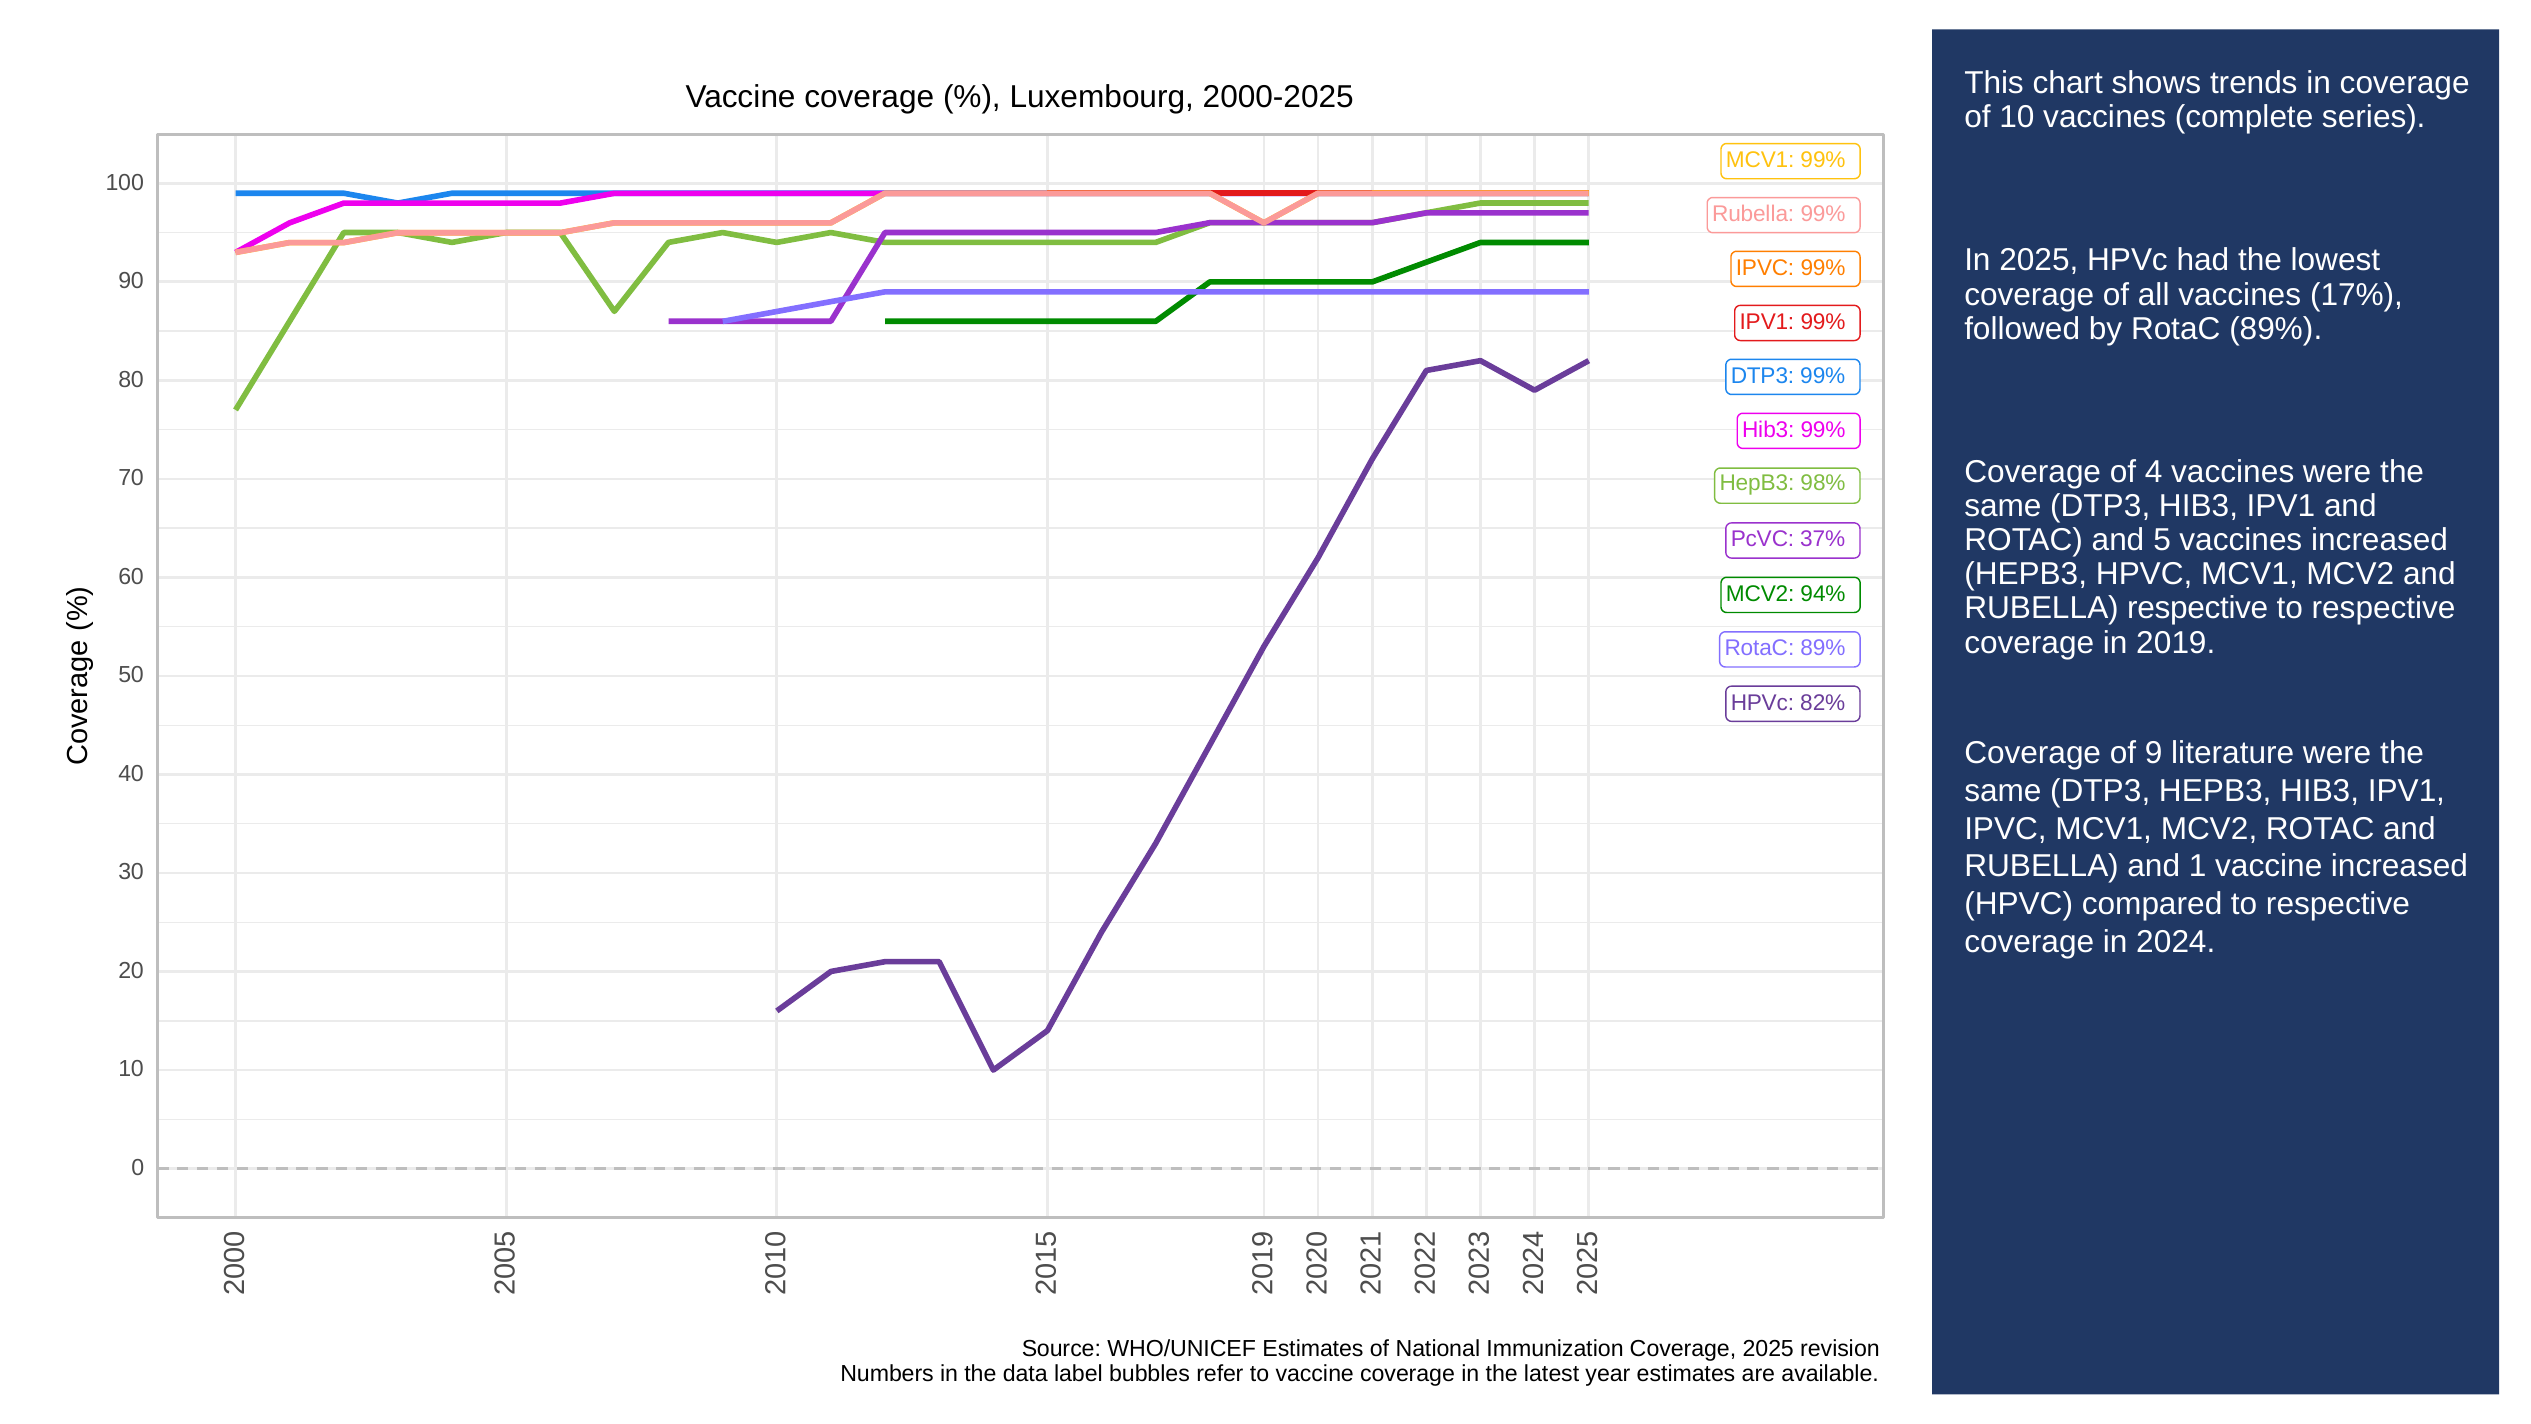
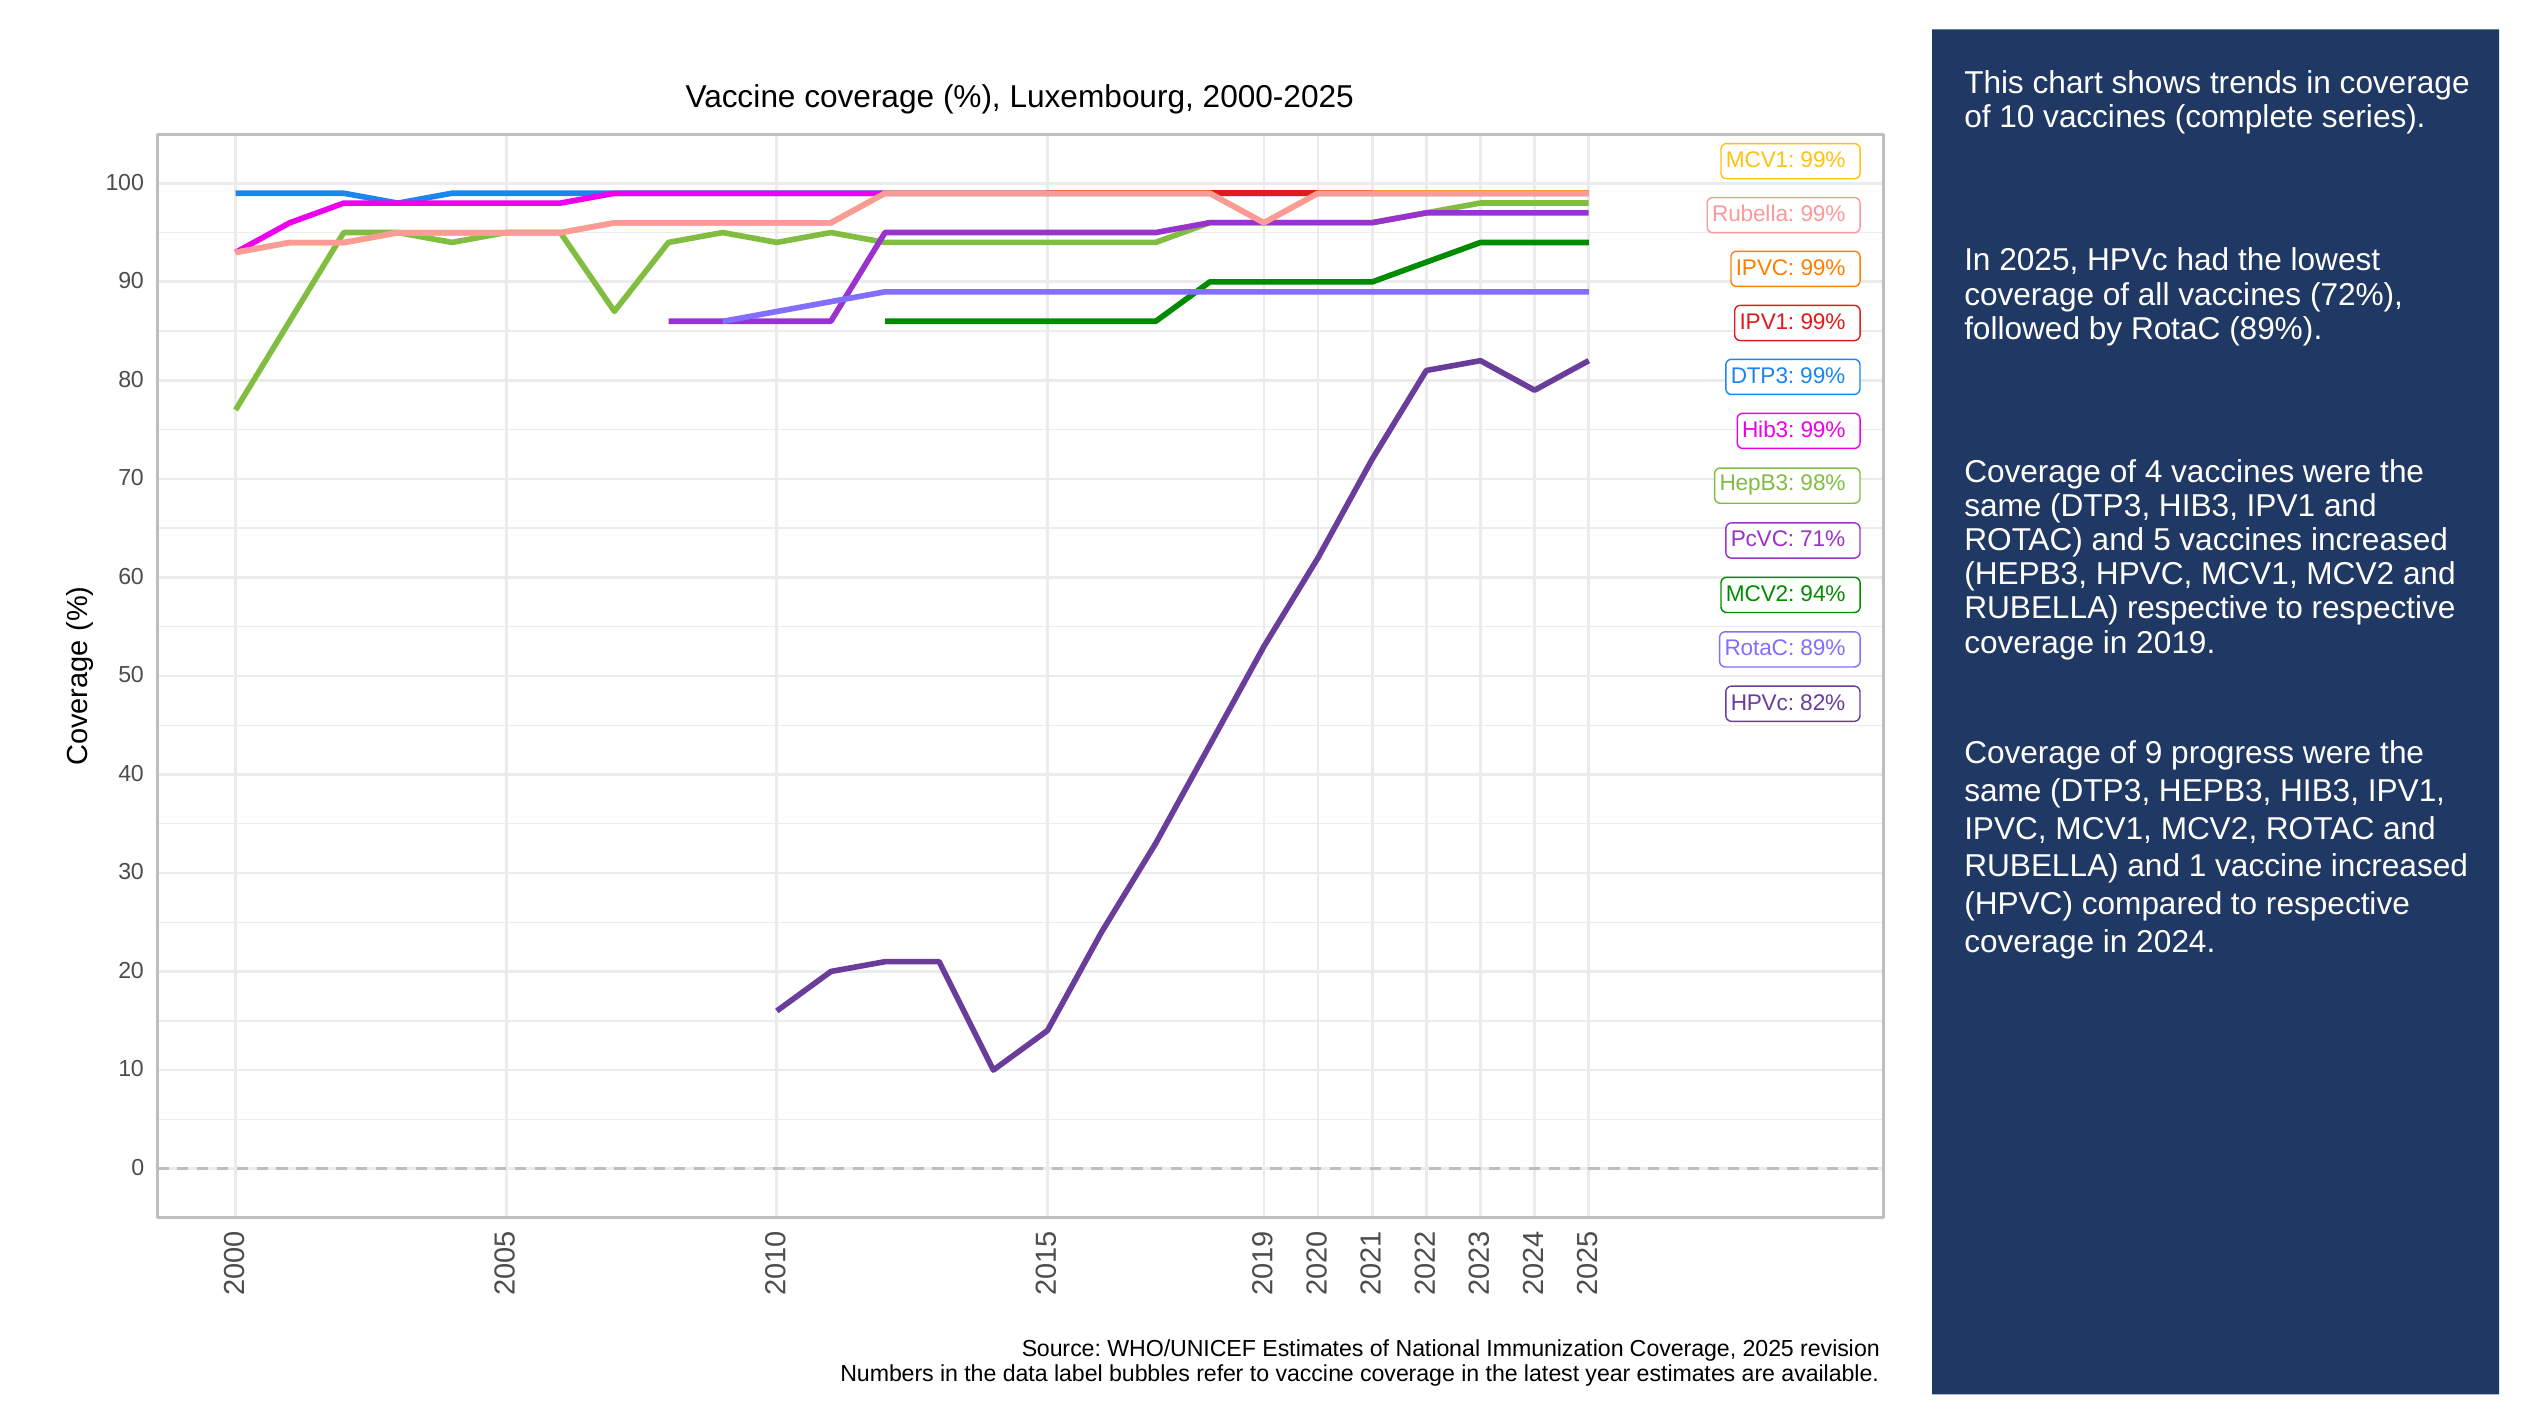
17%: 17% -> 72% (2356, 295)
37%: 37% -> 71% (1823, 539)
literature: literature -> progress (2233, 752)
